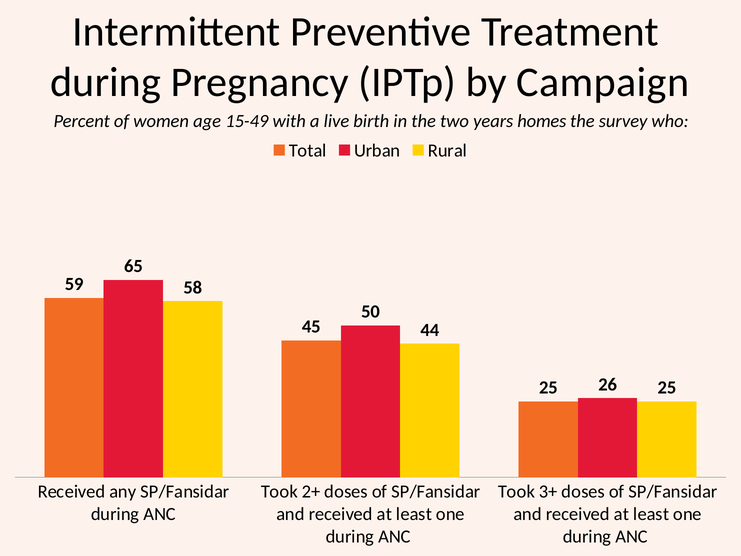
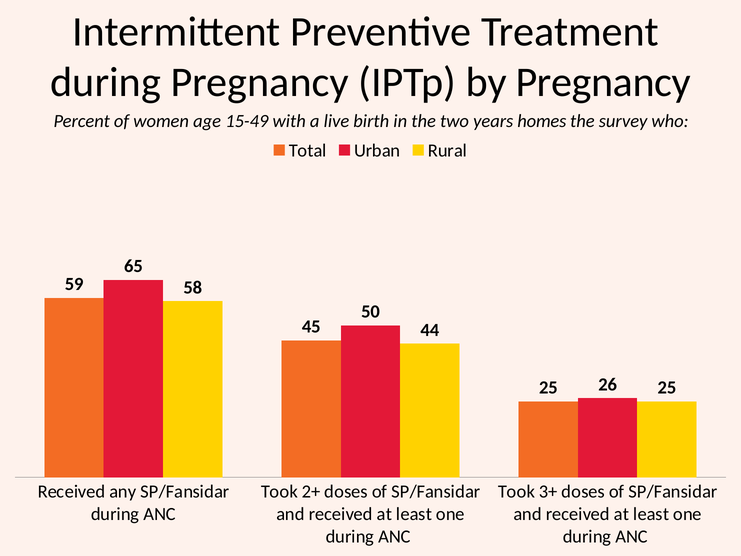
by Campaign: Campaign -> Pregnancy (603, 83)
